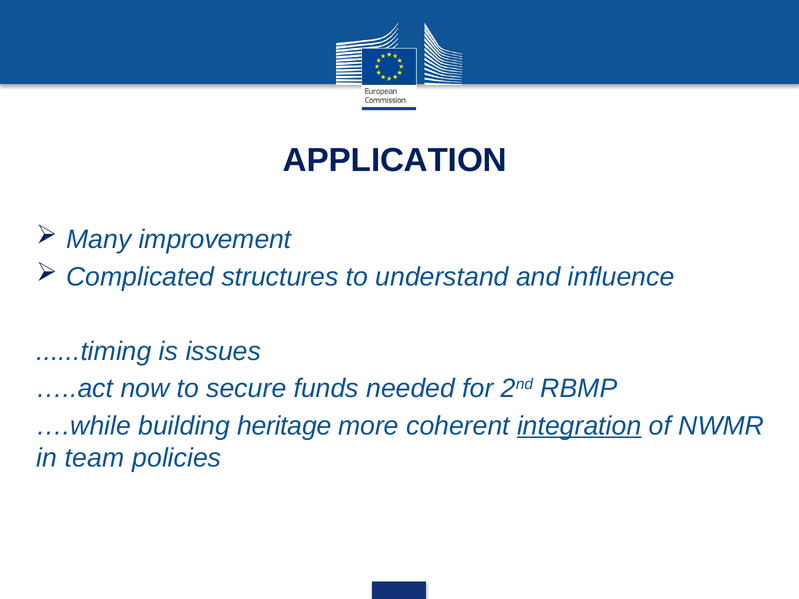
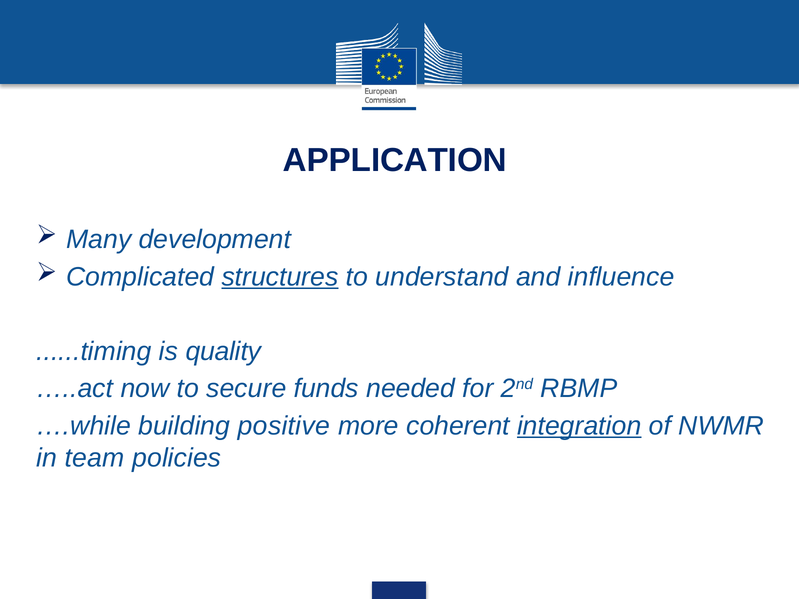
improvement: improvement -> development (215, 240)
structures underline: none -> present (280, 277)
issues: issues -> quality (223, 351)
heritage: heritage -> positive (284, 426)
